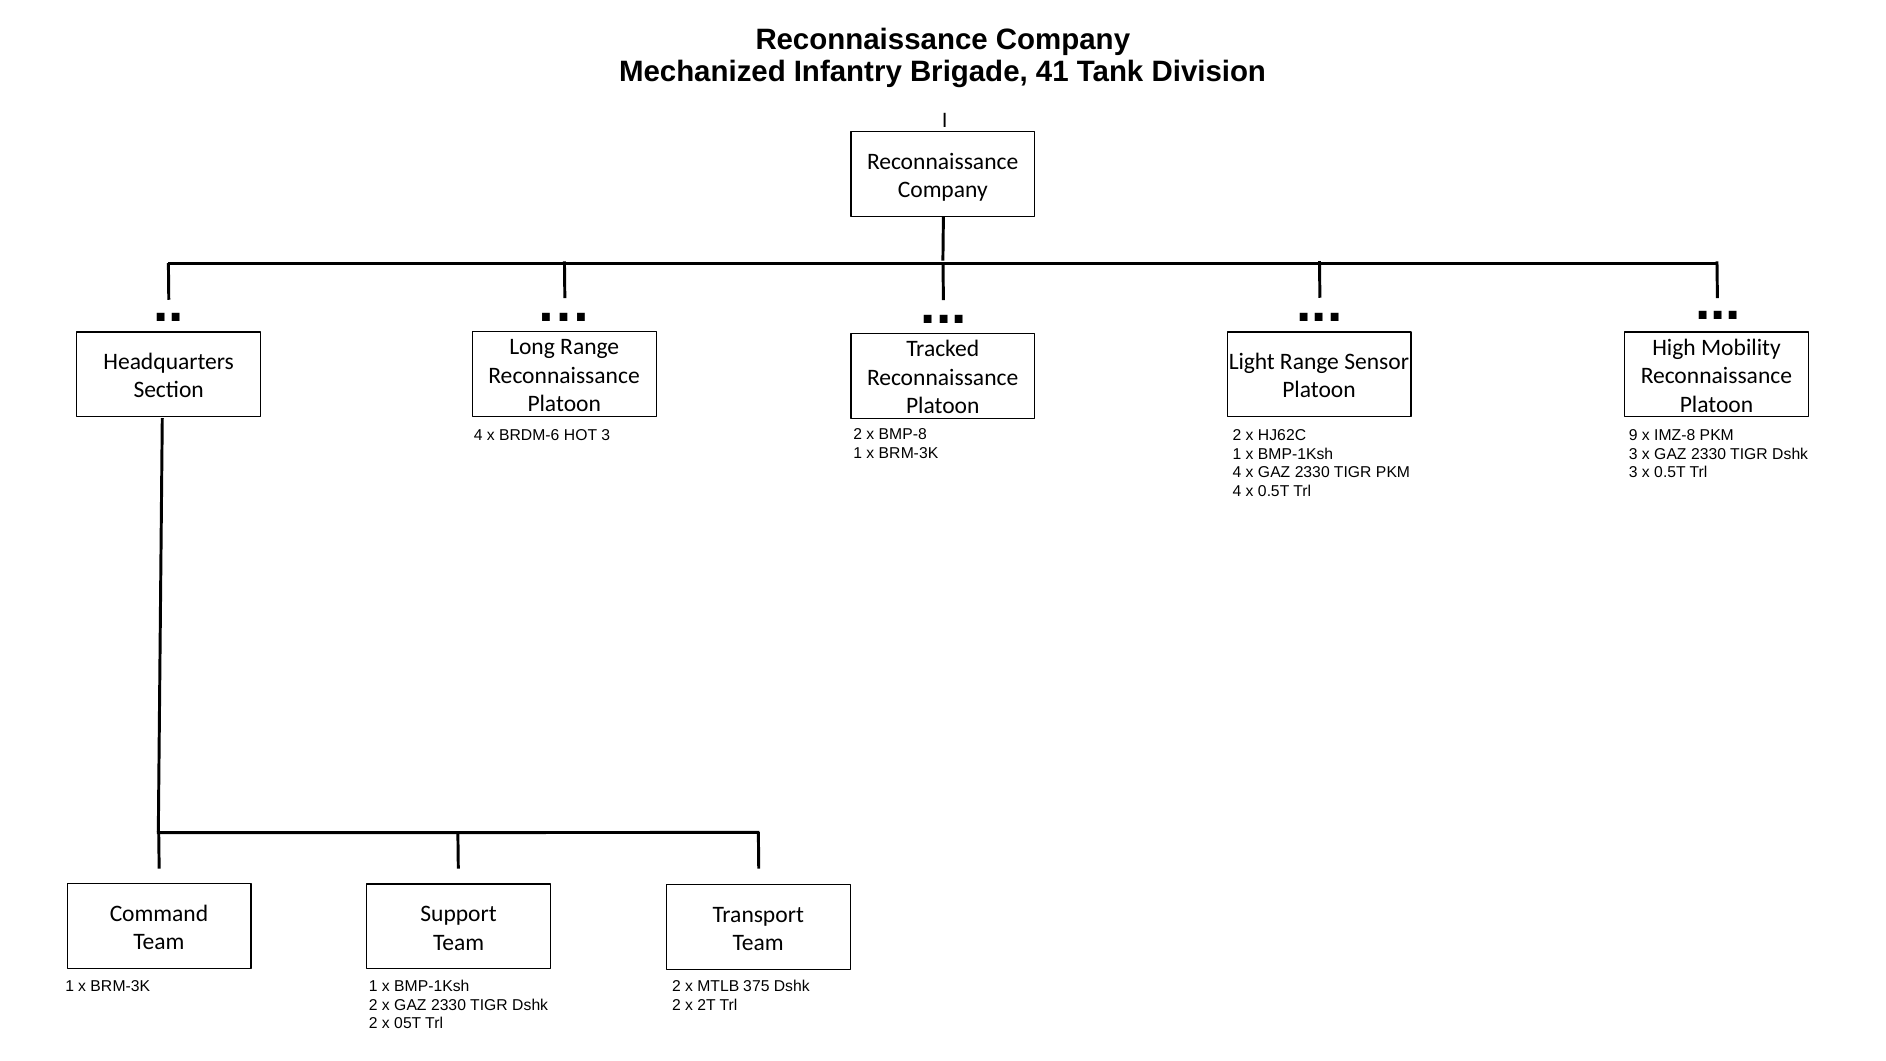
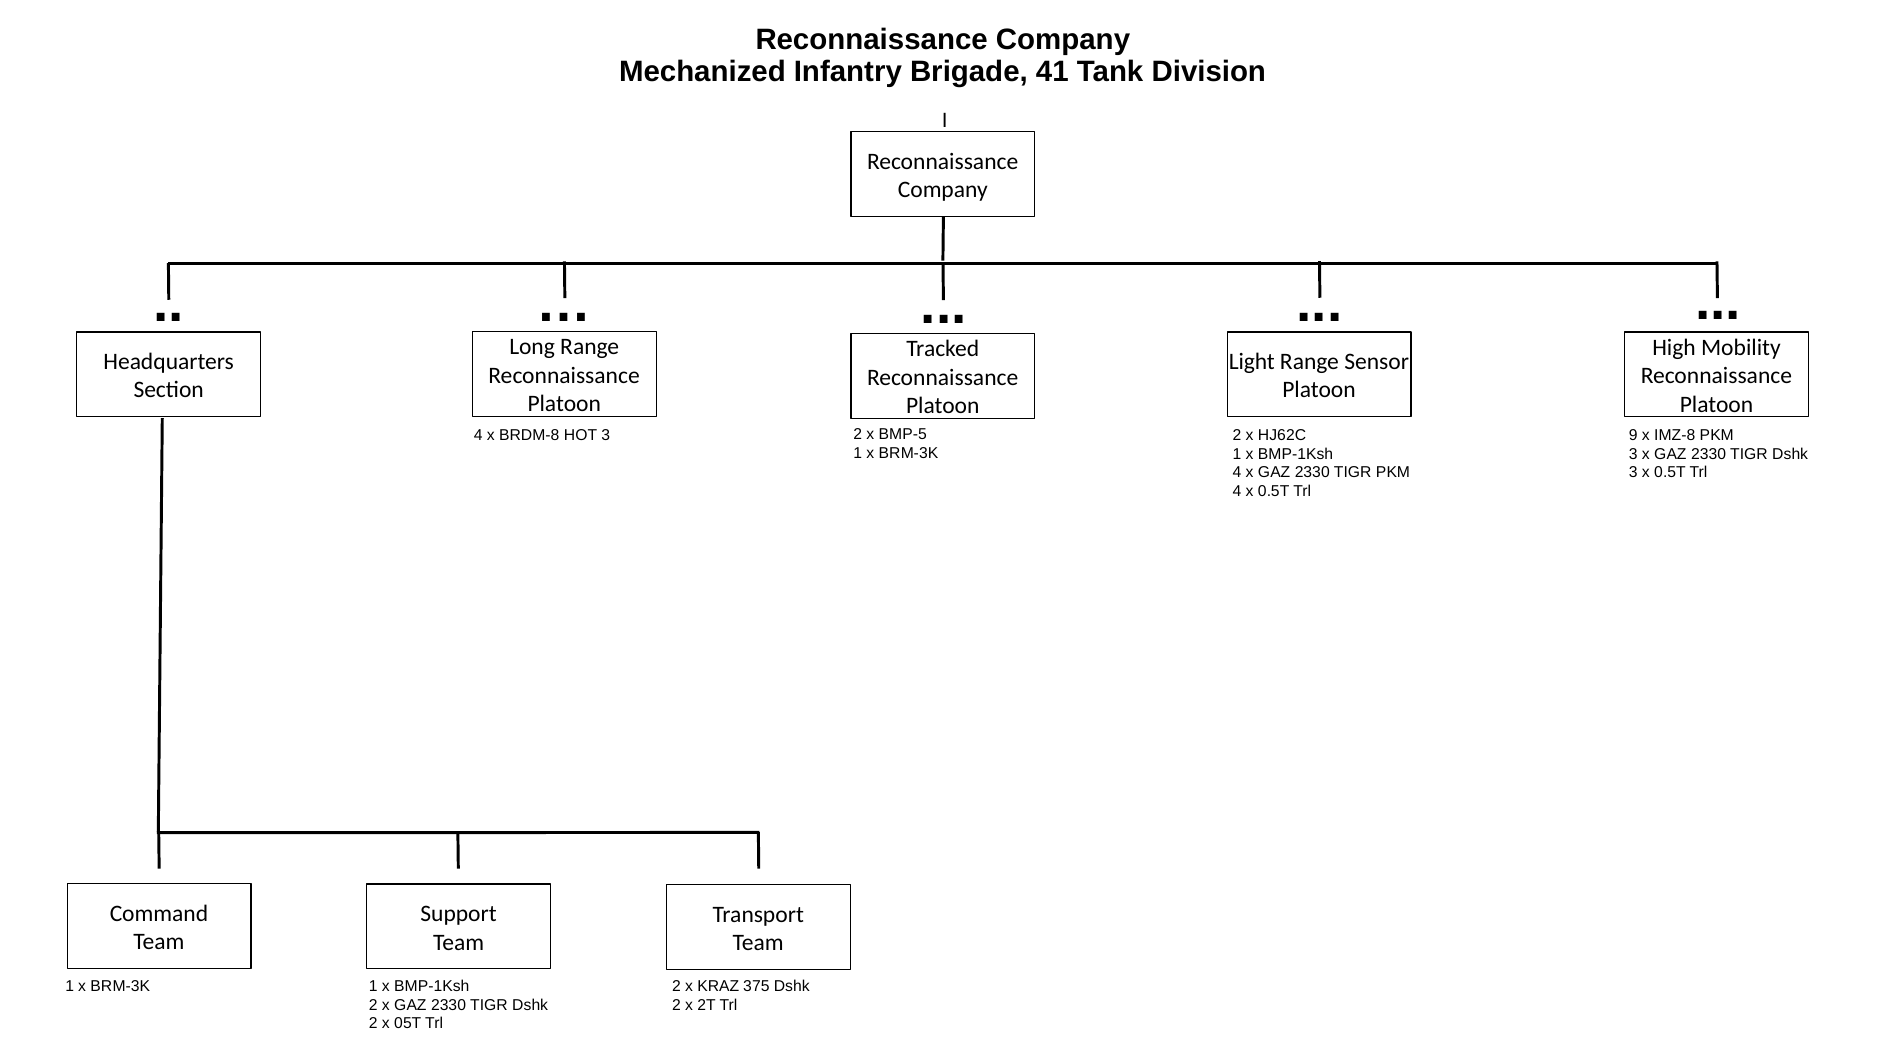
BRDM-6: BRDM-6 -> BRDM-8 (529, 435)
BMP-8: BMP-8 -> BMP-5 (903, 434)
MTLB: MTLB -> KRAZ (718, 986)
